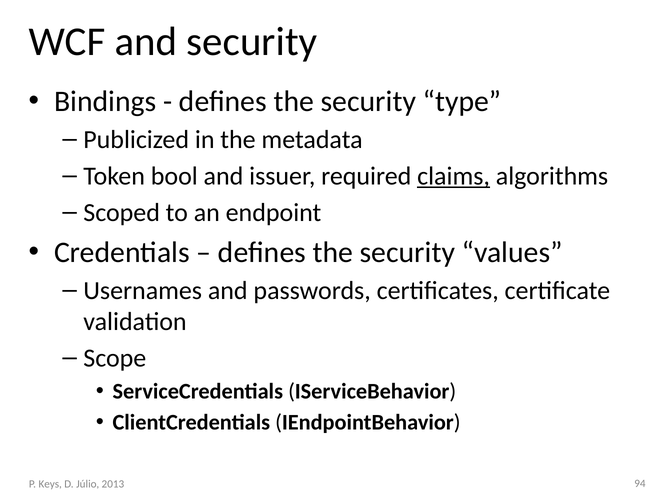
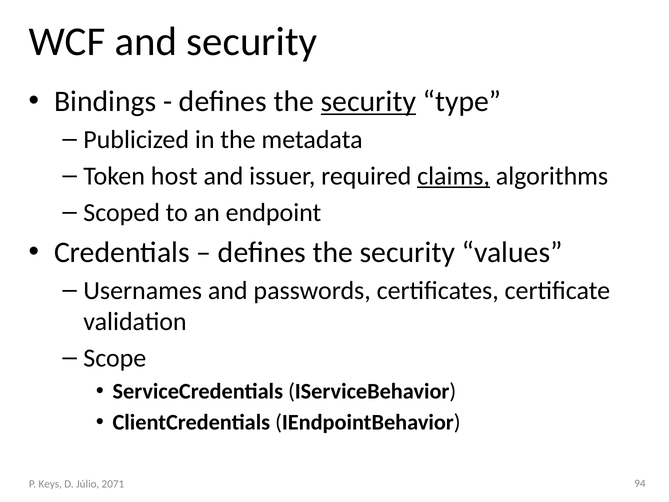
security underline: none -> present (368, 101)
bool: bool -> host (174, 176)
2013: 2013 -> 2071 (113, 484)
